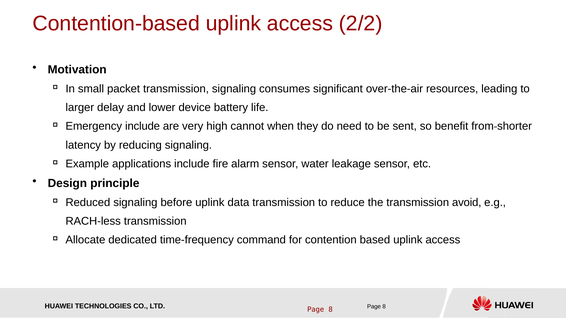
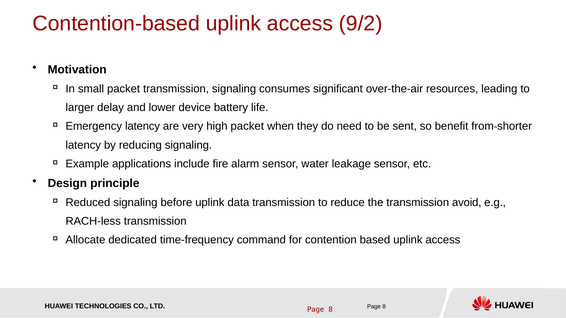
2/2: 2/2 -> 9/2 (361, 24)
Emergency include: include -> latency (143, 126)
high cannot: cannot -> packet (247, 126)
